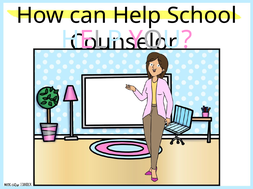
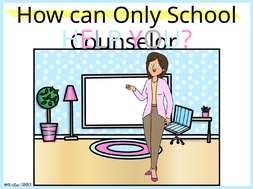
can Help: Help -> Only (137, 16)
